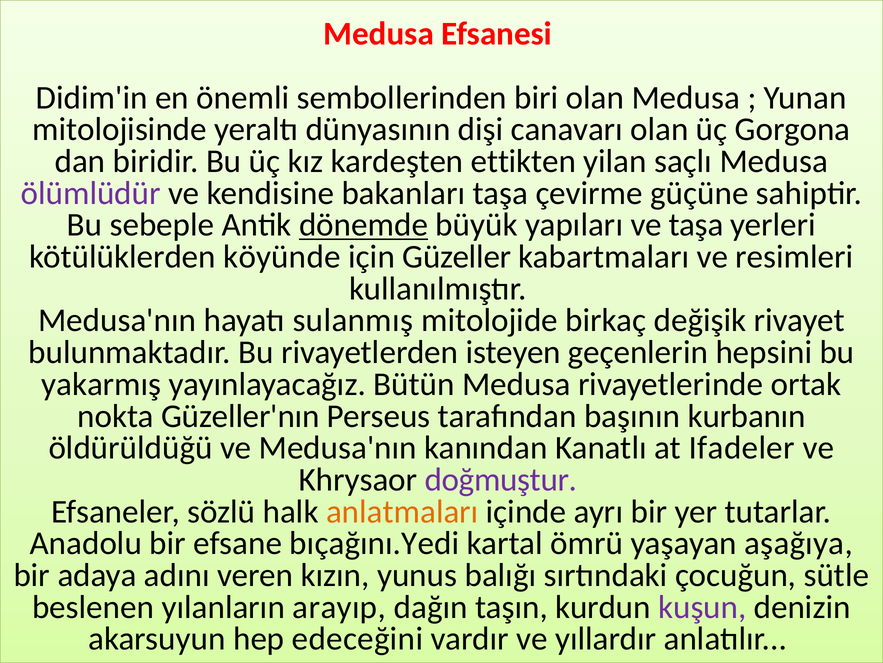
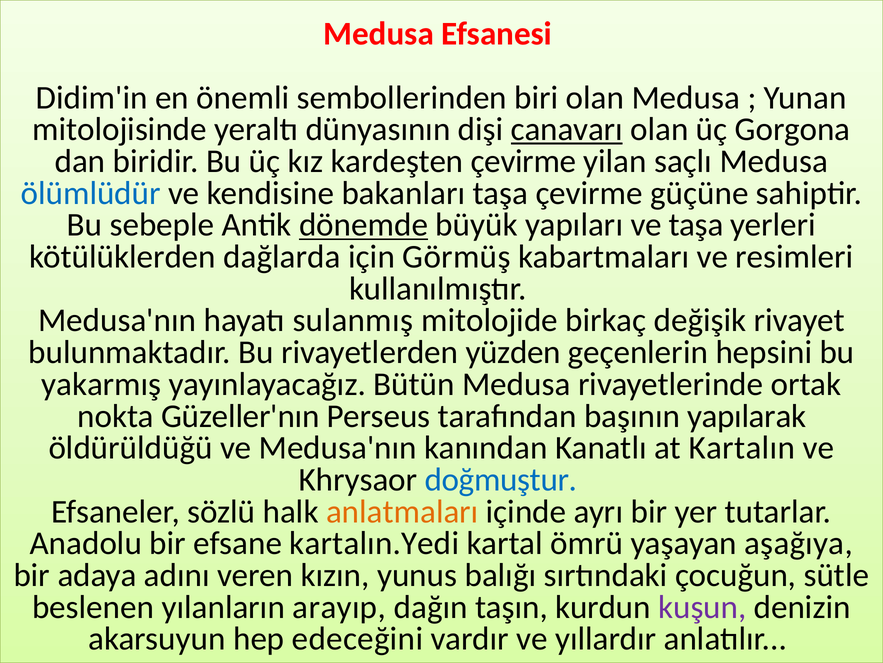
canavarı underline: none -> present (567, 129)
kardeşten ettikten: ettikten -> çevirme (523, 161)
ölümlüdür colour: purple -> blue (91, 193)
köyünde: köyünde -> dağlarda (282, 257)
Güzeller: Güzeller -> Görmüş (457, 257)
isteyen: isteyen -> yüzden (513, 352)
kurbanın: kurbanın -> yapılarak (747, 416)
Ifadeler: Ifadeler -> Kartalın (742, 447)
doğmuştur colour: purple -> blue (501, 479)
bıçağını.Yedi: bıçağını.Yedi -> kartalın.Yedi (374, 543)
